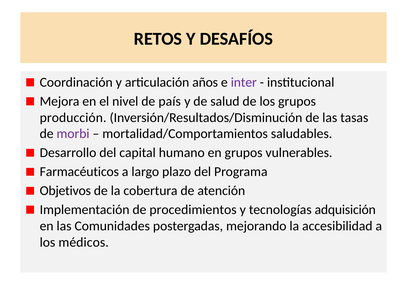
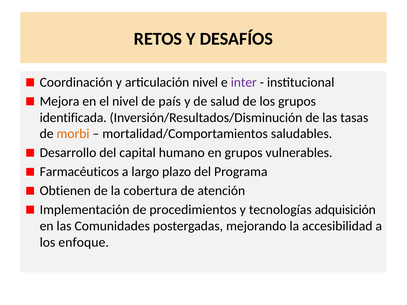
articulación años: años -> nivel (205, 82)
producción: producción -> identificada (73, 118)
morbi colour: purple -> orange (73, 134)
Objetivos: Objetivos -> Obtienen (65, 191)
médicos: médicos -> enfoque (84, 242)
